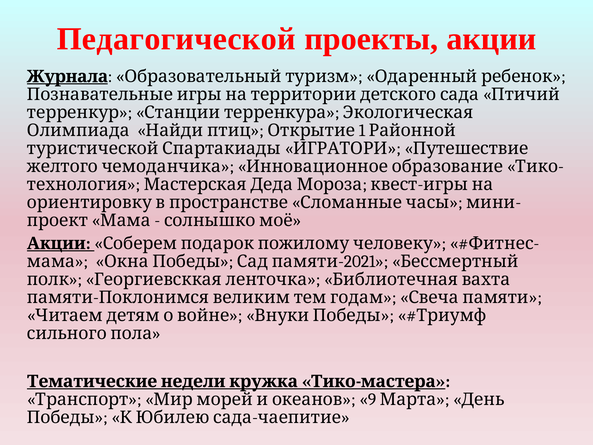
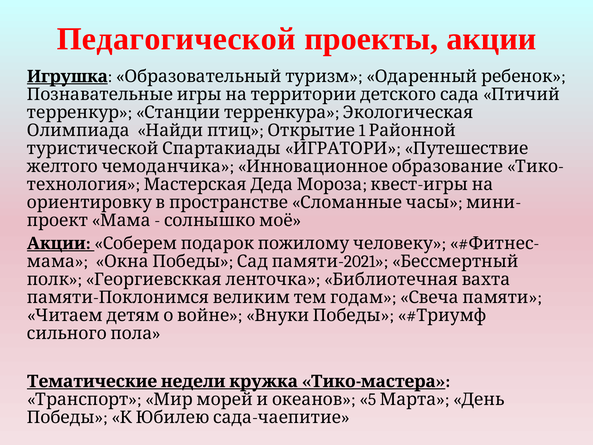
Журнала: Журнала -> Игрушка (67, 76)
9: 9 -> 5 (368, 399)
